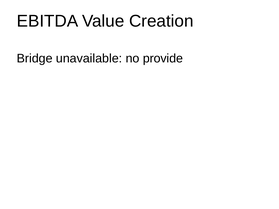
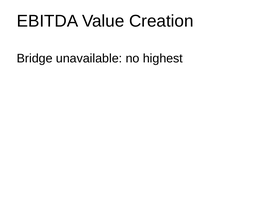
provide: provide -> highest (163, 59)
